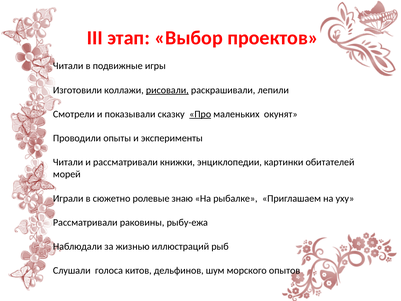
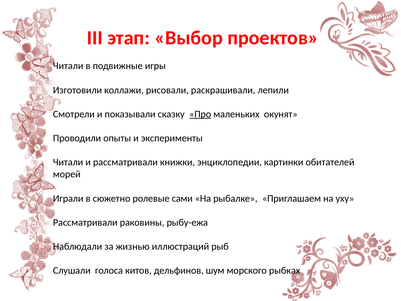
рисовали underline: present -> none (167, 90)
знаю: знаю -> сами (182, 198)
опытов: опытов -> рыбках (285, 270)
